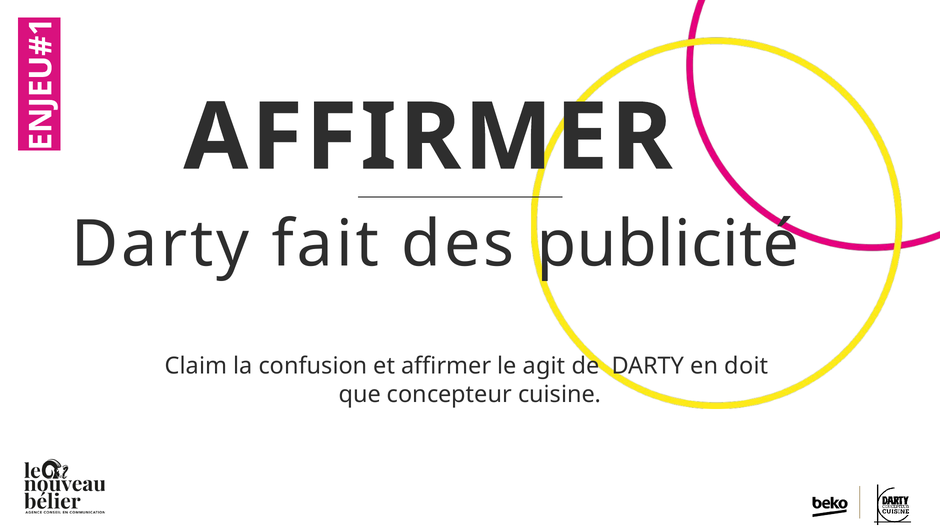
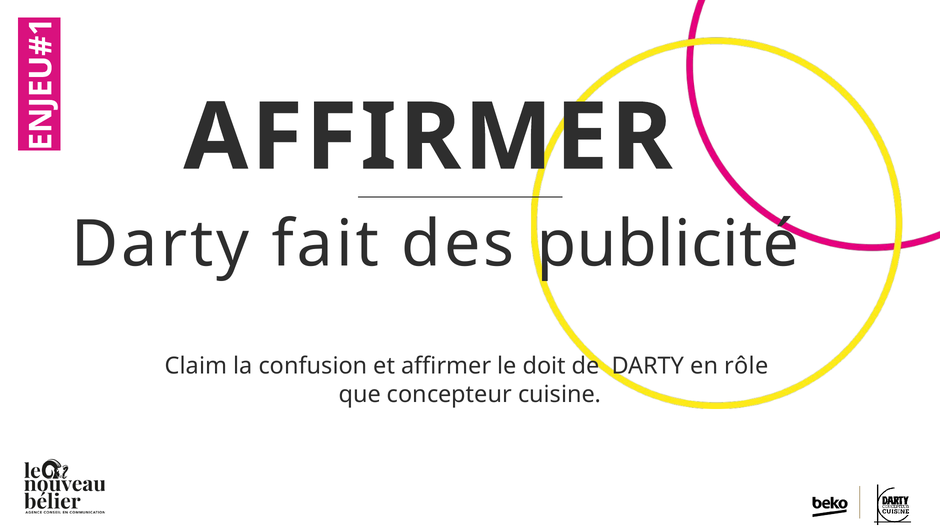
agit: agit -> doit (544, 366)
doit: doit -> rôle (746, 366)
